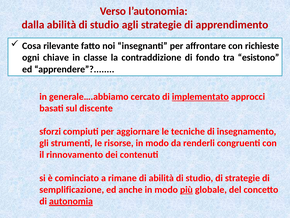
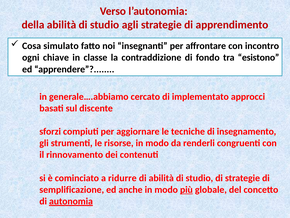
dalla: dalla -> della (33, 25)
rilevante: rilevante -> simulato (61, 46)
richieste: richieste -> incontro (262, 46)
implementato underline: present -> none (200, 96)
rimane: rimane -> ridurre (122, 178)
